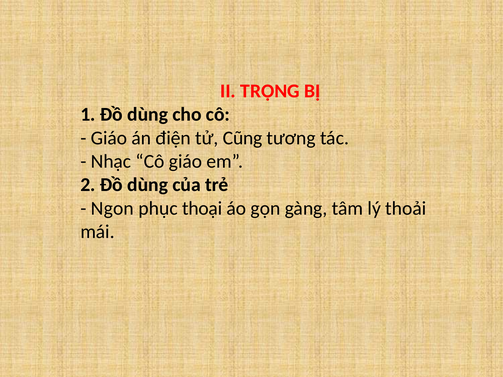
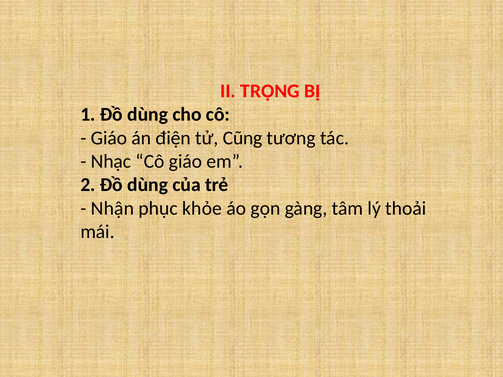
Ngon: Ngon -> Nhận (112, 208)
thoại: thoại -> khỏe (202, 208)
